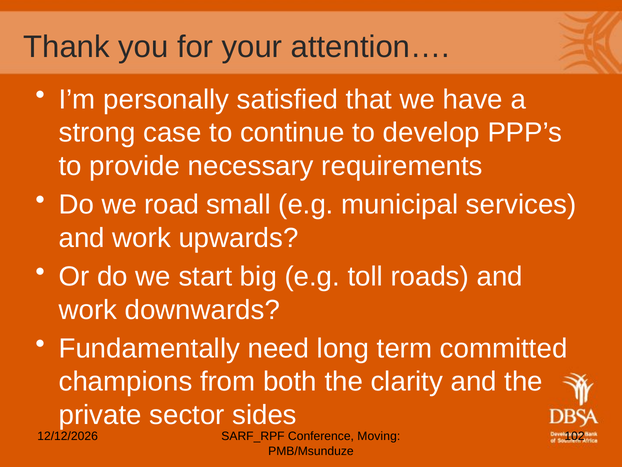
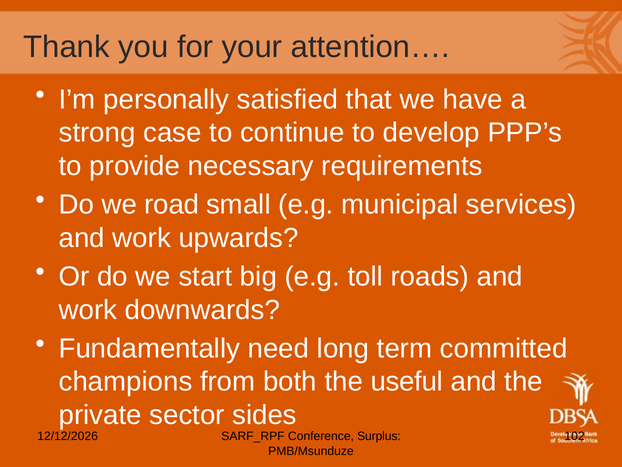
clarity: clarity -> useful (407, 381)
Moving: Moving -> Surplus (379, 436)
